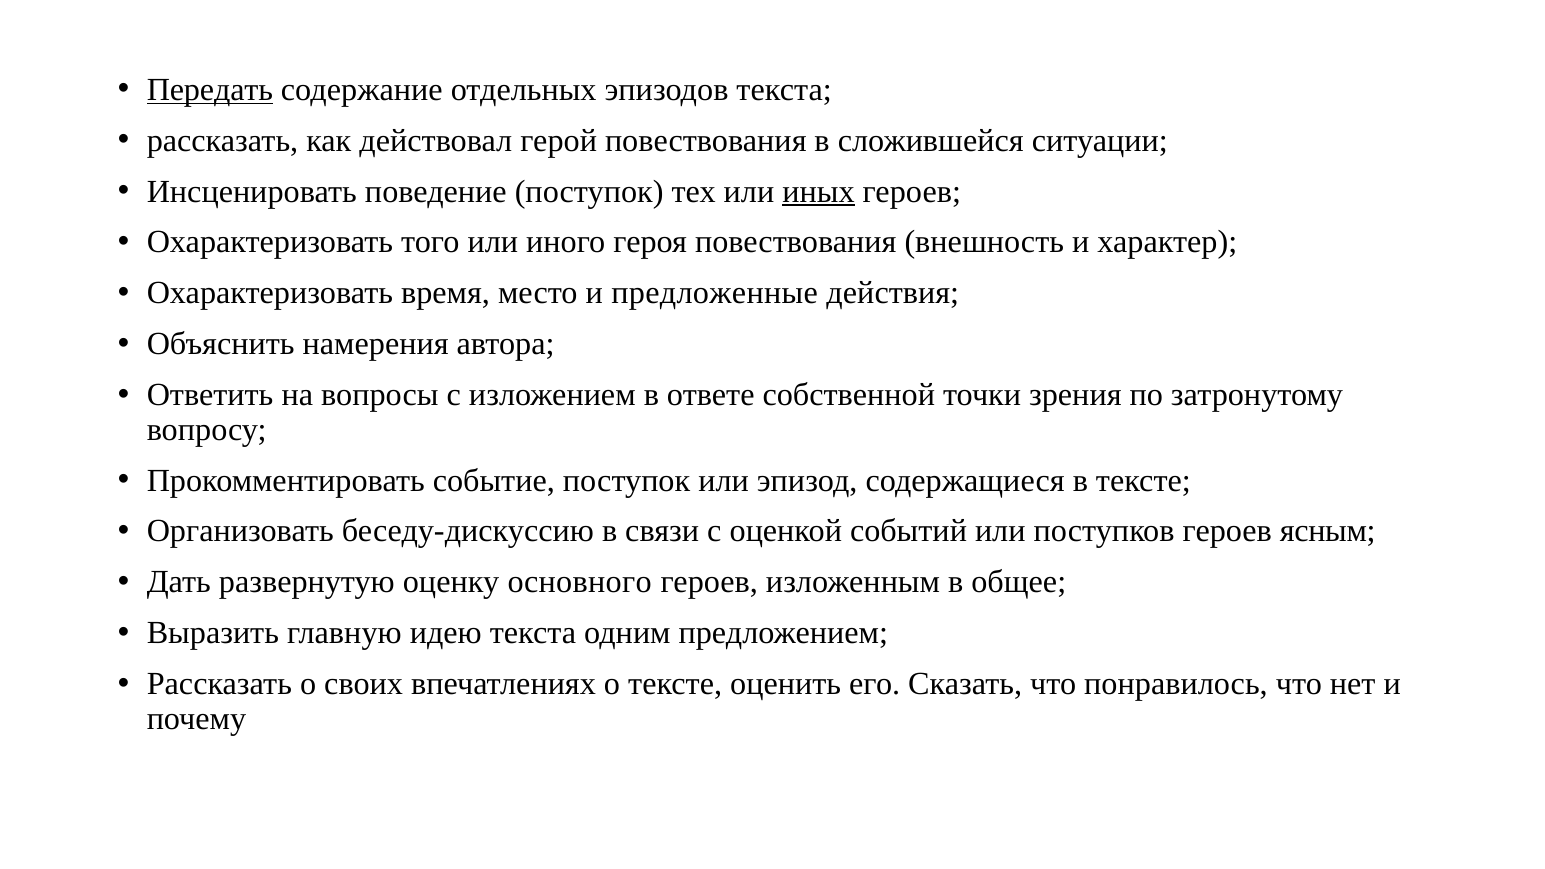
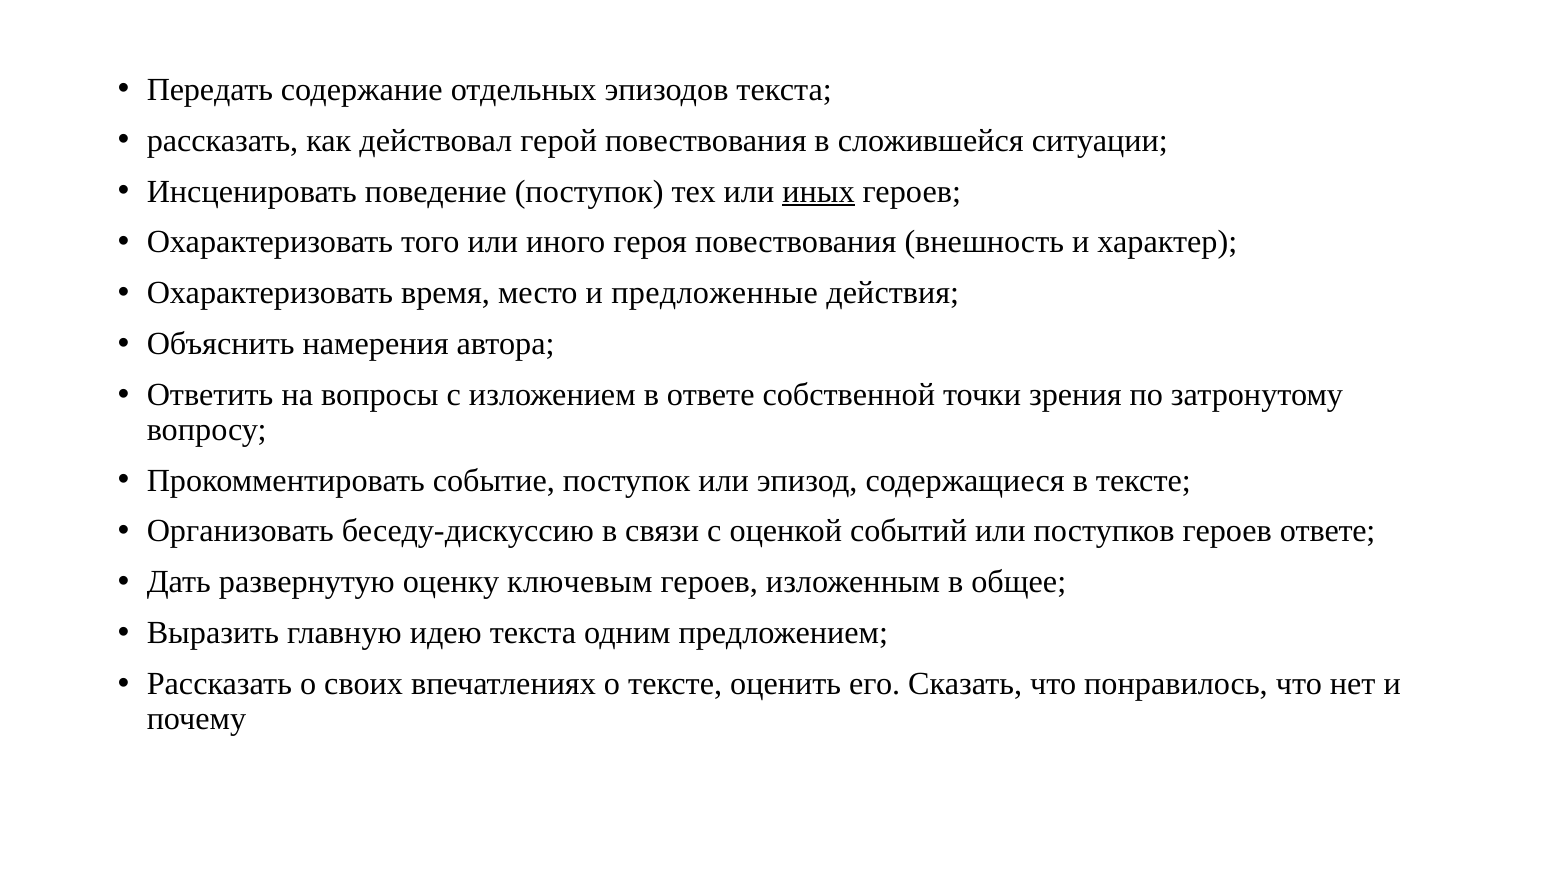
Передать underline: present -> none (210, 90)
героев ясным: ясным -> ответе (1328, 531)
основного: основного -> ключевым (580, 582)
